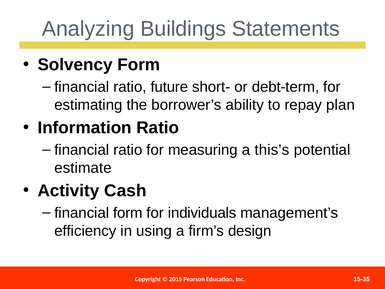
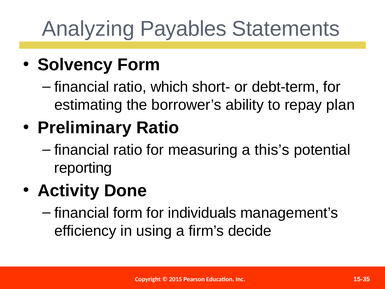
Buildings: Buildings -> Payables (183, 29)
future: future -> which (169, 87)
Information: Information -> Preliminary (85, 128)
estimate: estimate -> reporting (83, 168)
Cash: Cash -> Done (125, 191)
design: design -> decide (250, 231)
